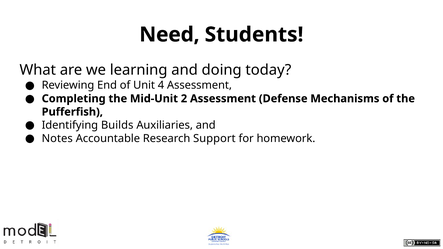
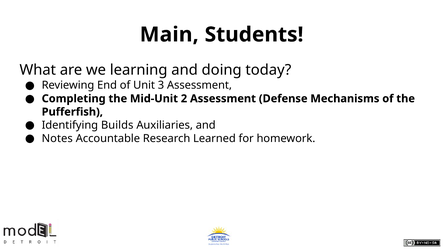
Need: Need -> Main (169, 35)
4: 4 -> 3 (161, 85)
Support: Support -> Learned (214, 139)
